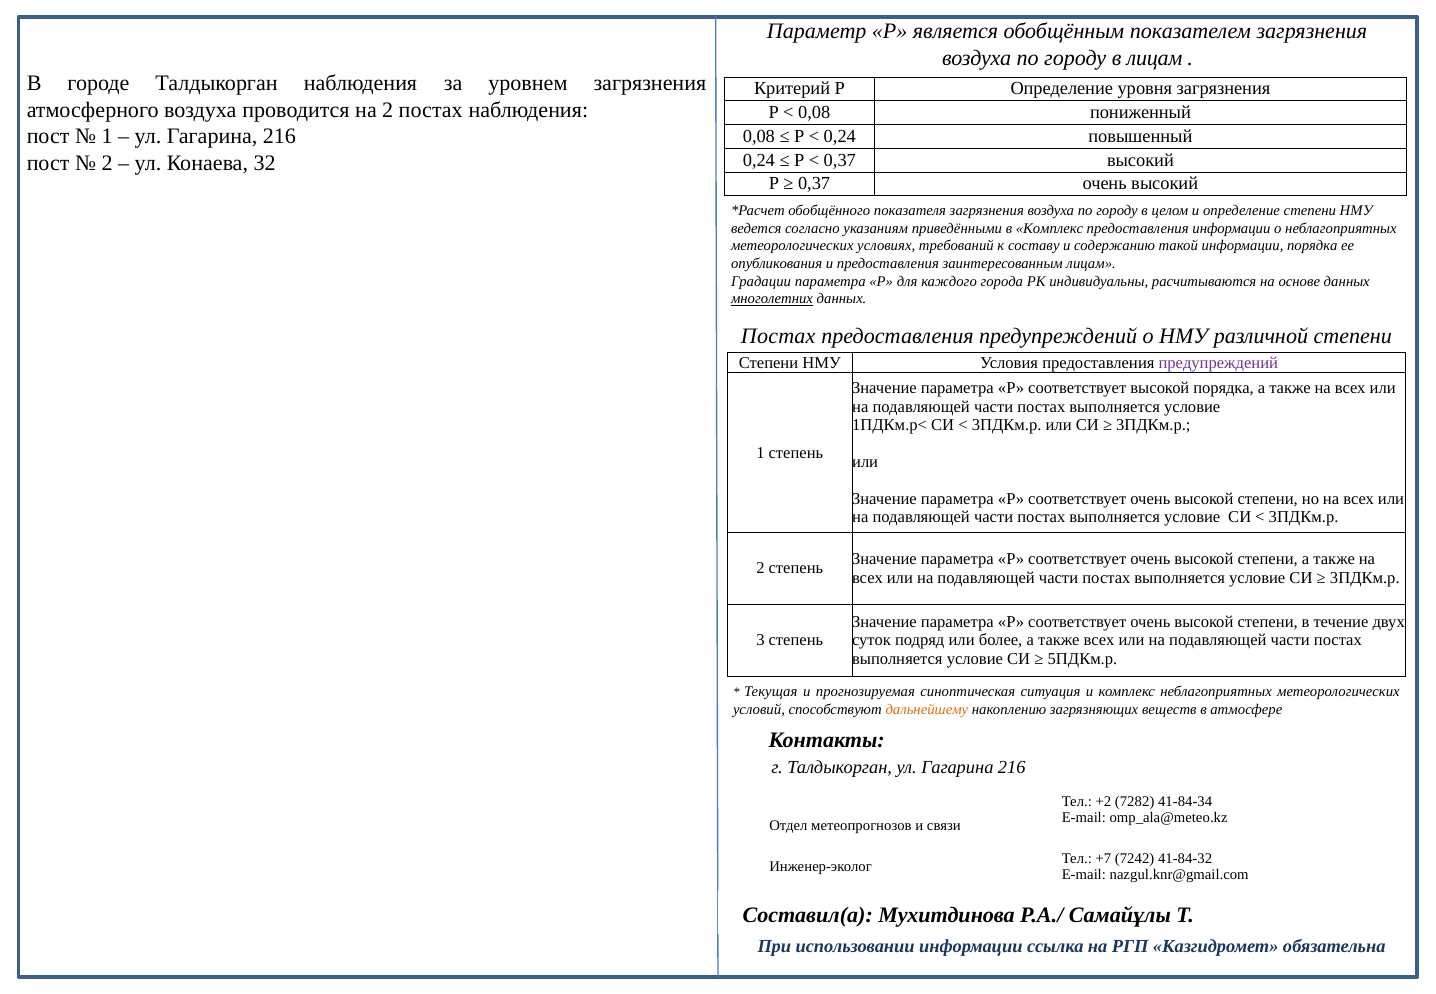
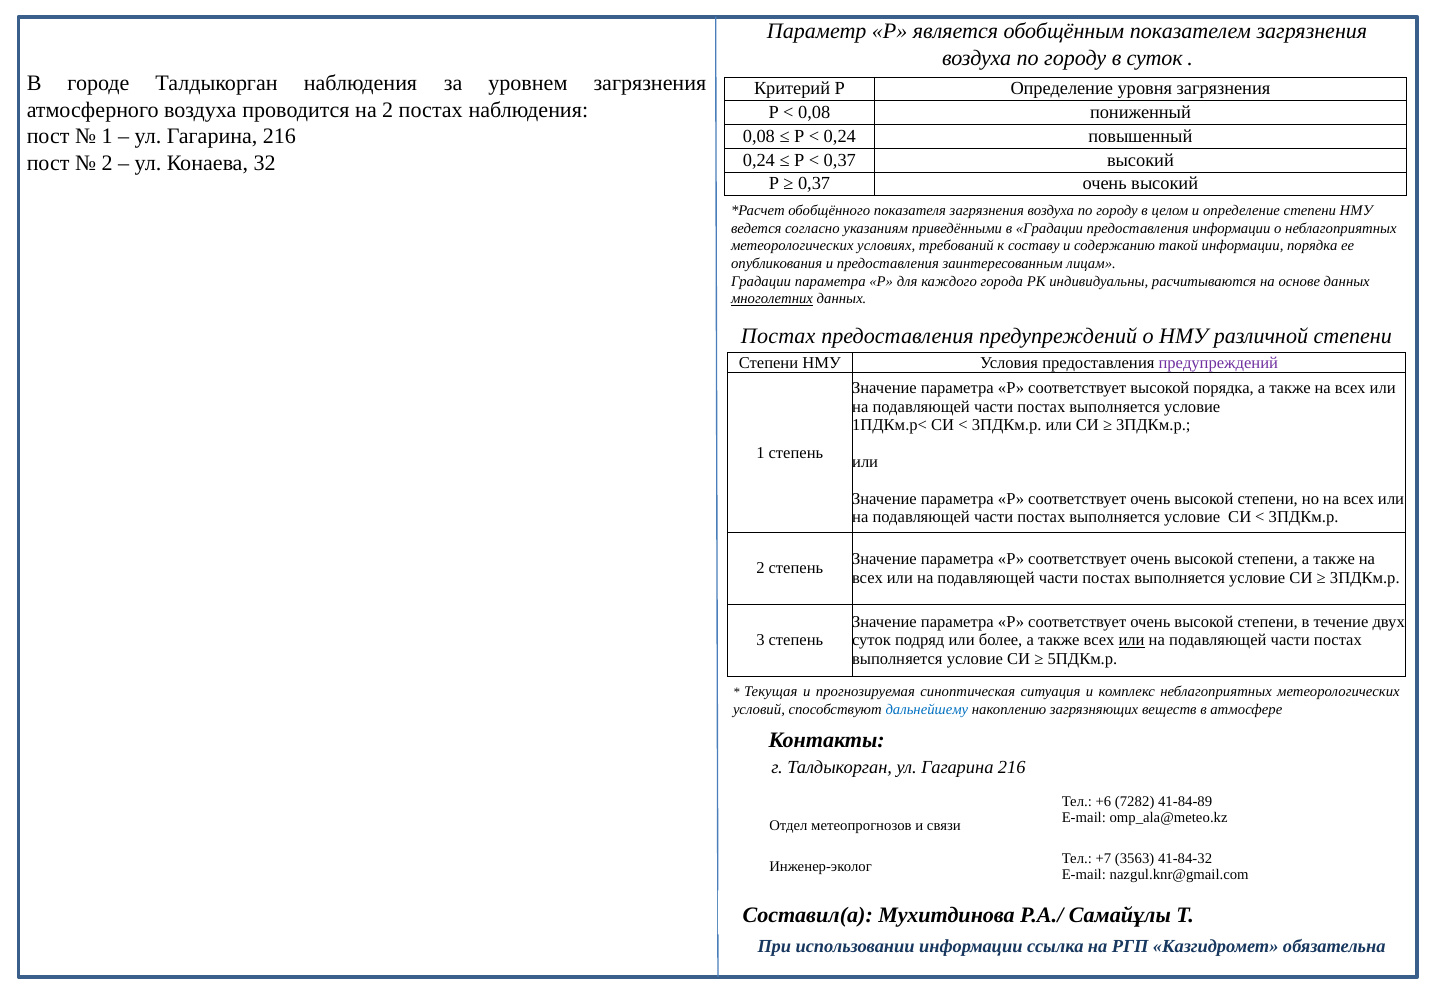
в лицам: лицам -> суток (1155, 58)
в Комплекс: Комплекс -> Градации (1049, 228)
или underline: none -> present (1132, 640)
дальнейшему colour: orange -> blue (927, 709)
+2: +2 -> +6 (1103, 801)
41-84-34: 41-84-34 -> 41-84-89 (1185, 801)
7242: 7242 -> 3563 (1135, 859)
